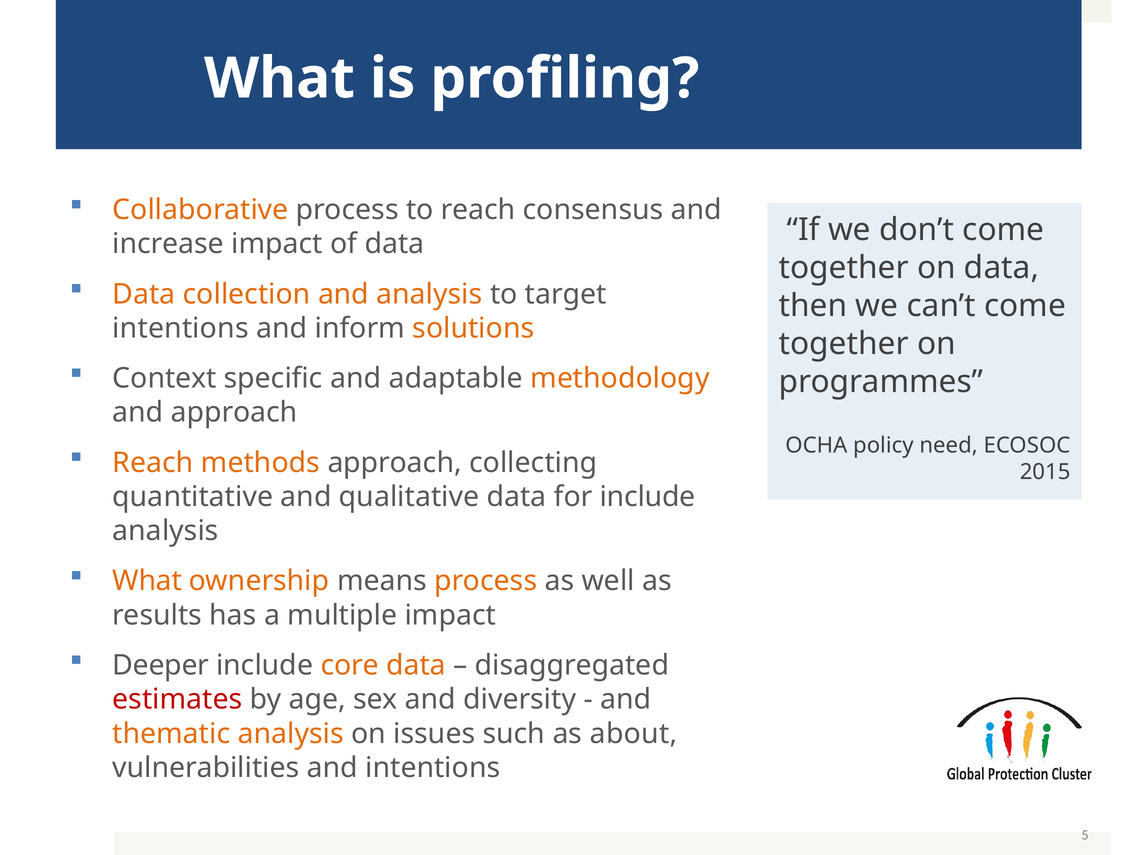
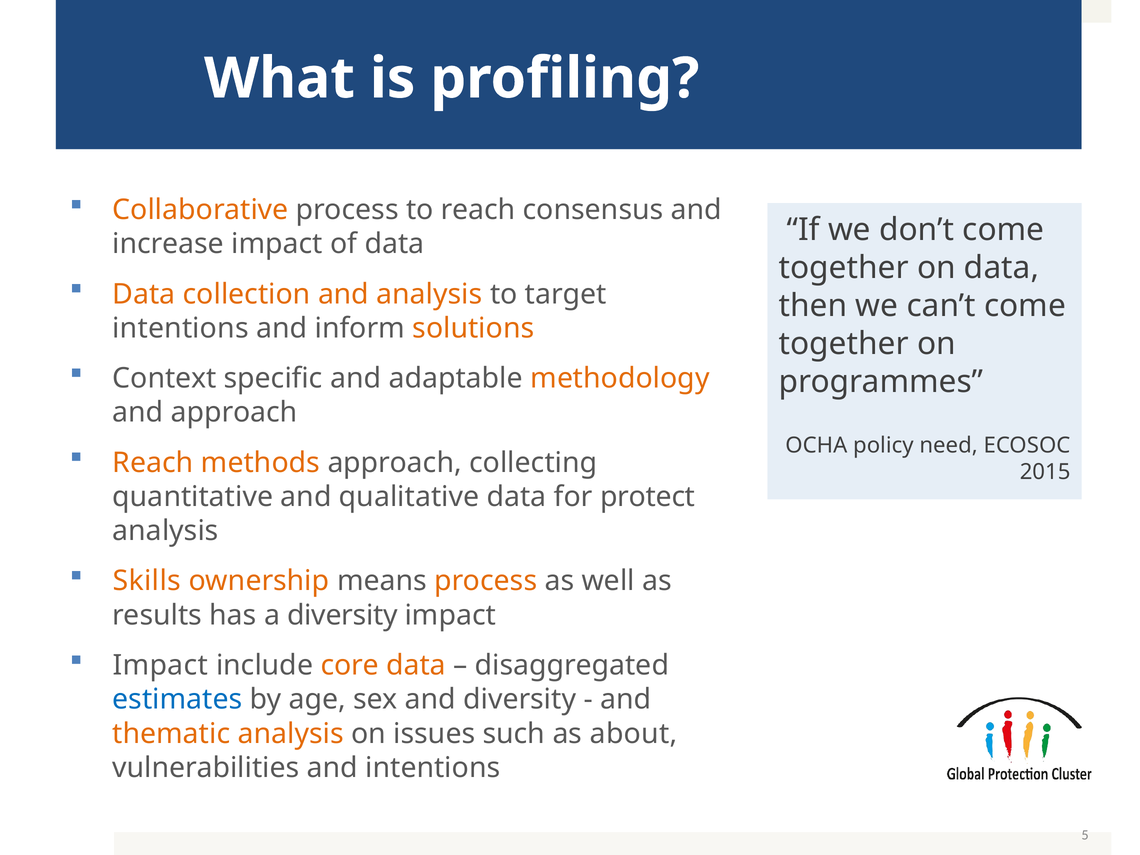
for include: include -> protect (648, 497)
What: What -> Skills (147, 581)
a multiple: multiple -> diversity (342, 615)
Deeper: Deeper -> Impact (160, 665)
estimates colour: red -> blue (177, 700)
